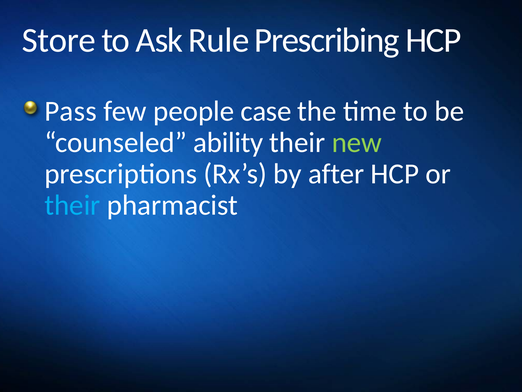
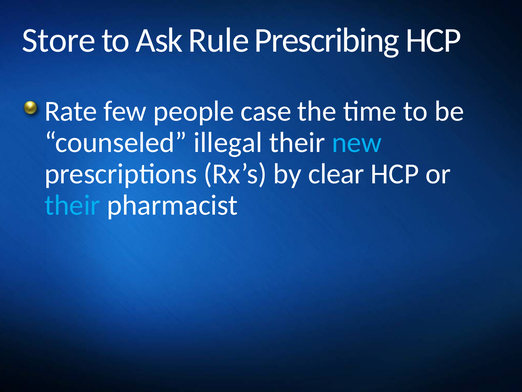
Pass: Pass -> Rate (71, 111)
ability: ability -> illegal (228, 143)
new colour: light green -> light blue (357, 143)
after: after -> clear (336, 174)
